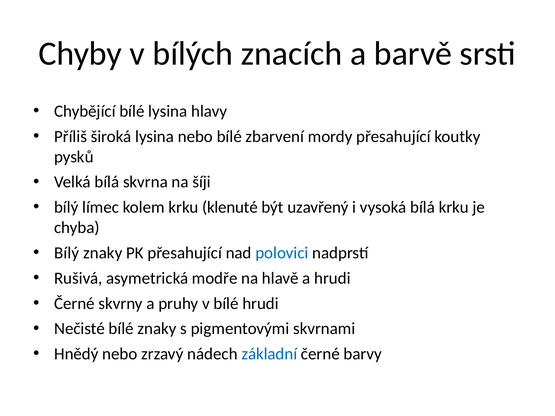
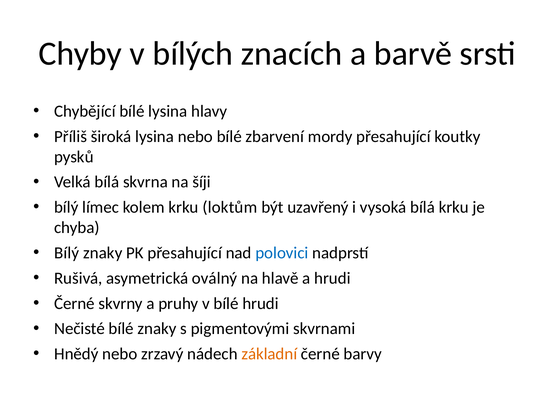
klenuté: klenuté -> loktům (230, 207)
modře: modře -> oválný (215, 278)
základní colour: blue -> orange (269, 354)
